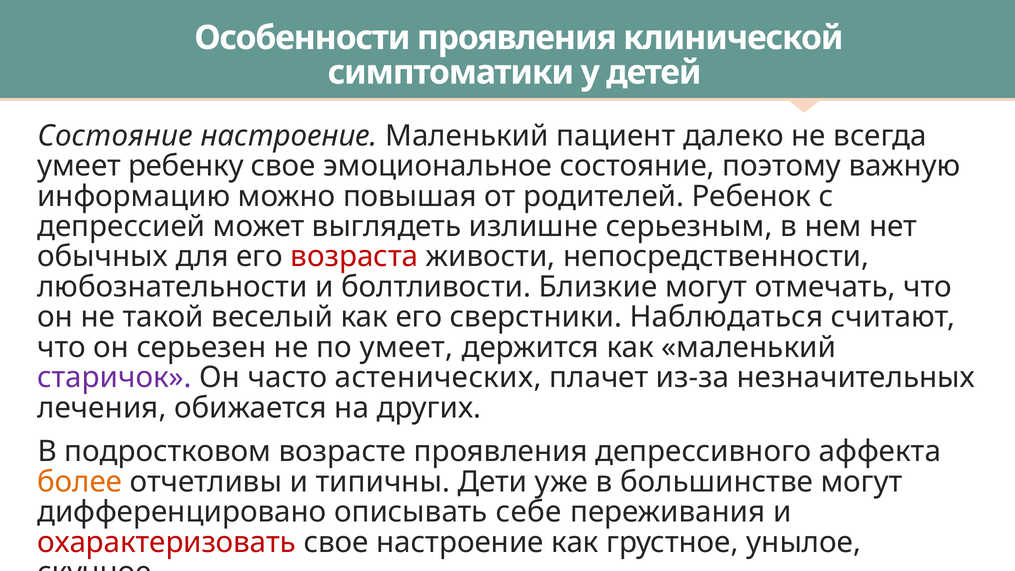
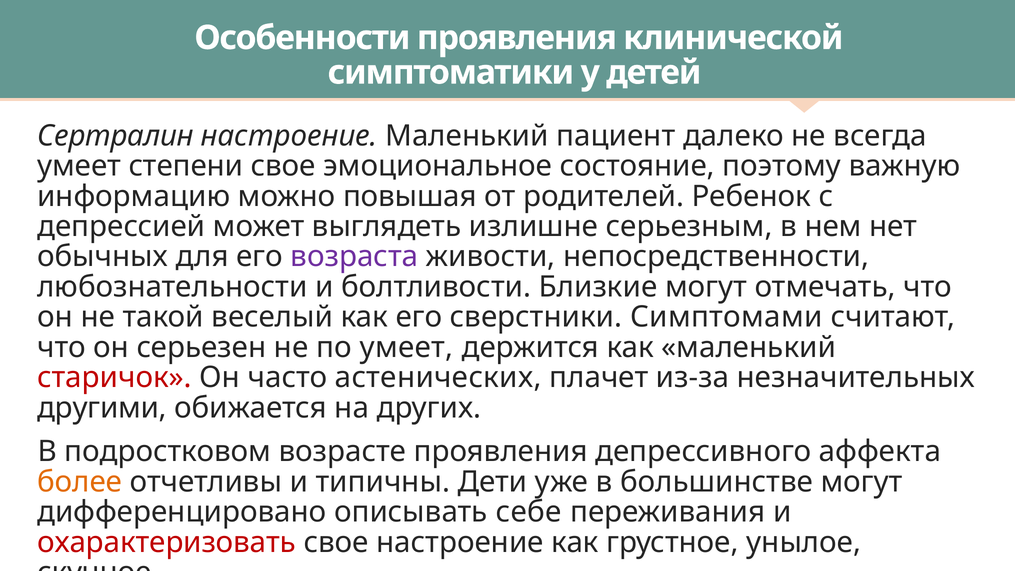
Состояние: Состояние -> Сертралин (116, 136)
ребенку: ребенку -> степени (186, 166)
возраста colour: red -> purple (354, 257)
Наблюдаться: Наблюдаться -> Симптомами (726, 317)
старичок colour: purple -> red (115, 377)
лечения: лечения -> другими (102, 408)
